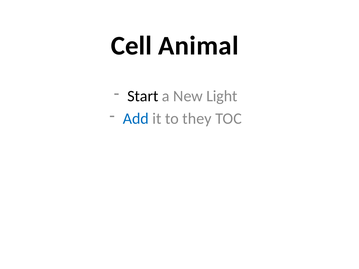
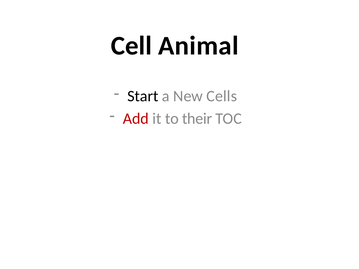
Light: Light -> Cells (222, 96)
Add colour: blue -> red (136, 119)
they: they -> their (197, 119)
